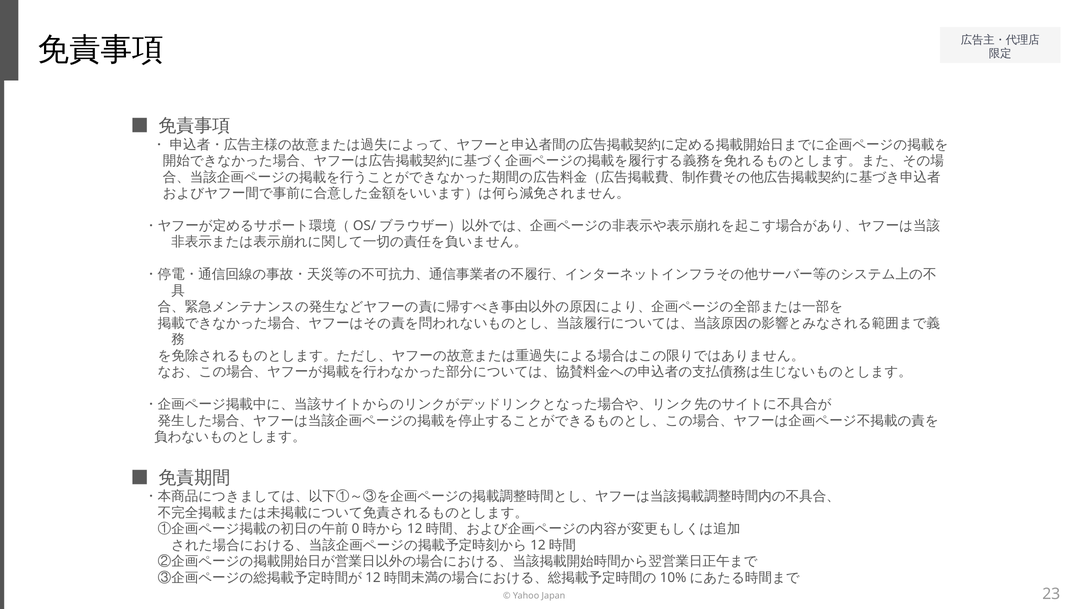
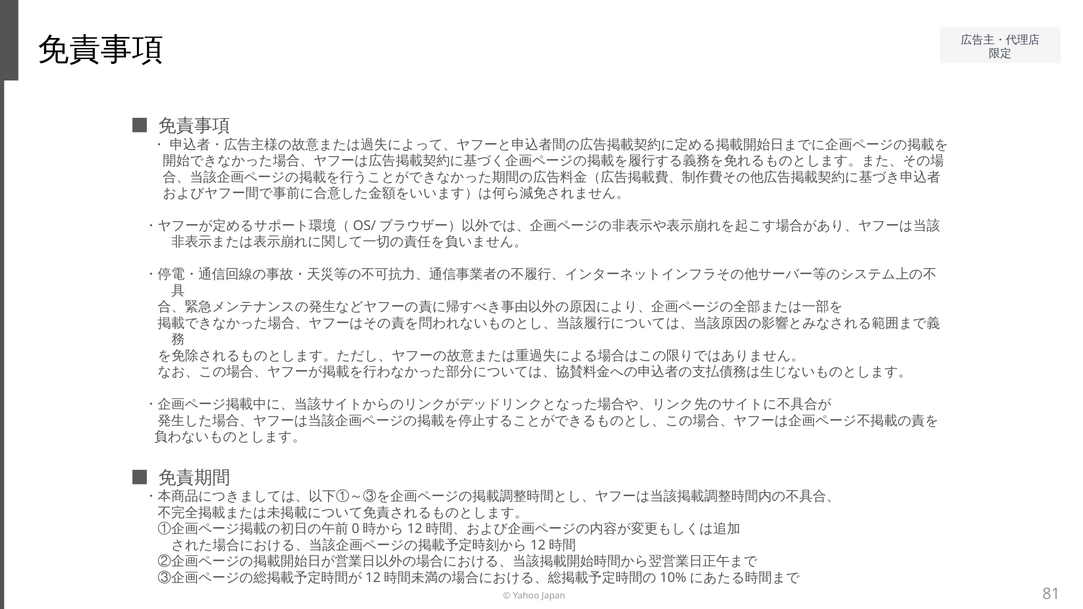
23: 23 -> 81 (1051, 594)
